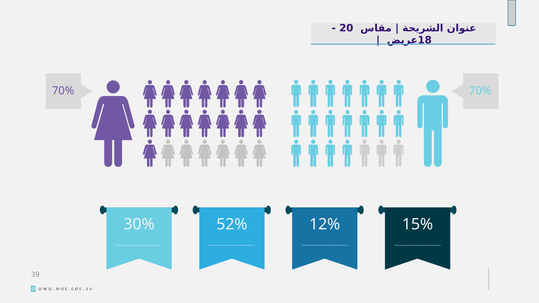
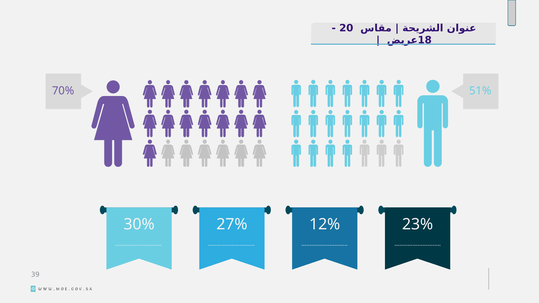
70% 70%: 70% -> 51% (480, 91)
52%: 52% -> 27% (232, 224)
15%: 15% -> 23% (418, 224)
